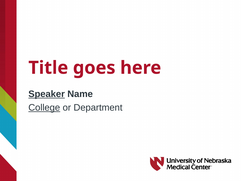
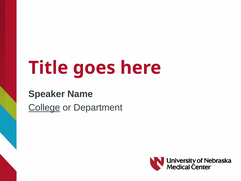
Speaker underline: present -> none (47, 94)
